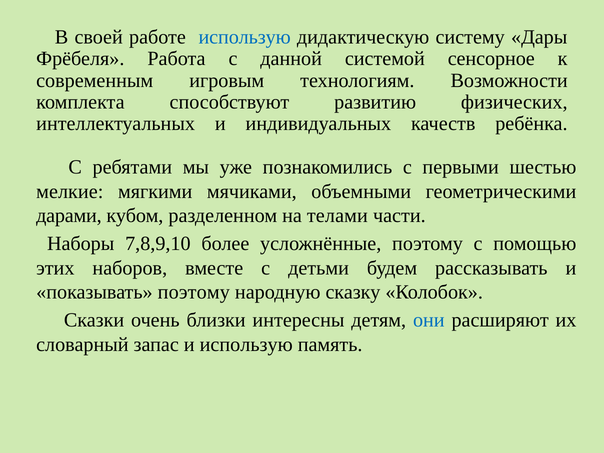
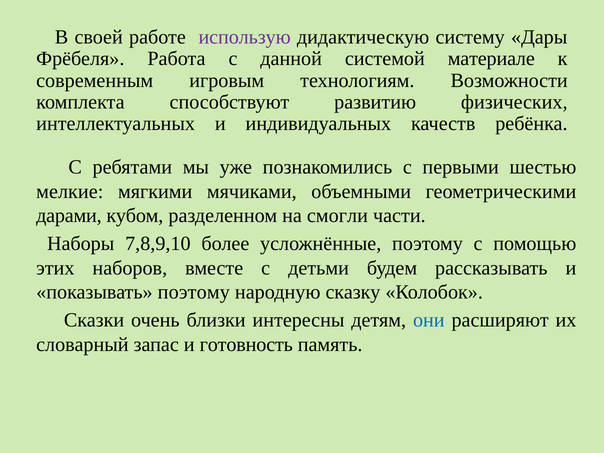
использую colour: blue -> purple (245, 37)
сенсорное: сенсорное -> материале (491, 59)
телами: телами -> смогли (337, 216)
и использую: использую -> готовность (246, 344)
